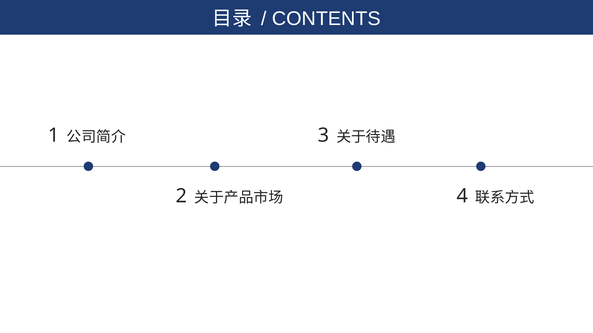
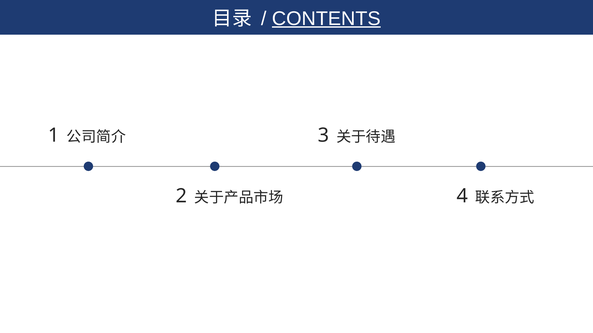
CONTENTS underline: none -> present (326, 19)
